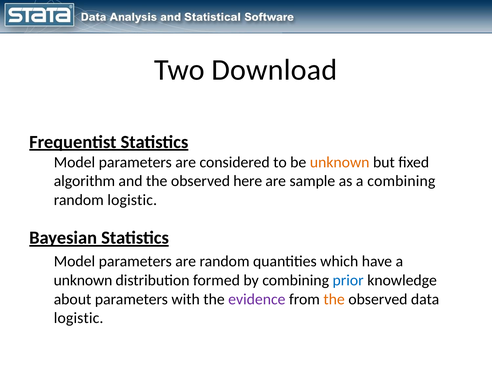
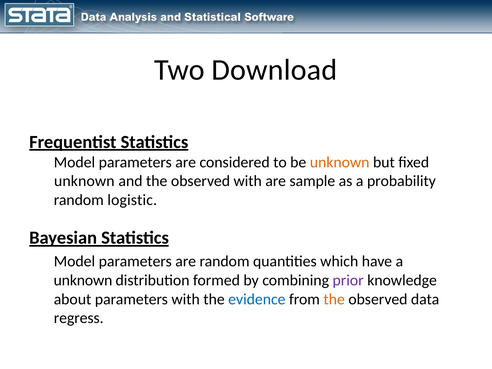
algorithm: algorithm -> unknown (84, 181)
observed here: here -> with (248, 181)
a combining: combining -> probability (401, 181)
prior colour: blue -> purple (348, 280)
evidence colour: purple -> blue (257, 299)
logistic: logistic -> regress (79, 318)
